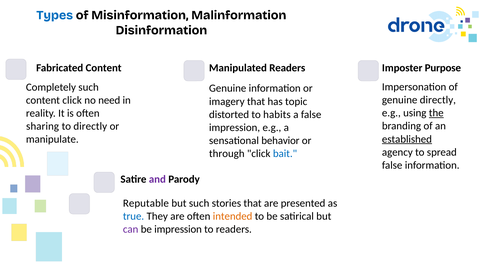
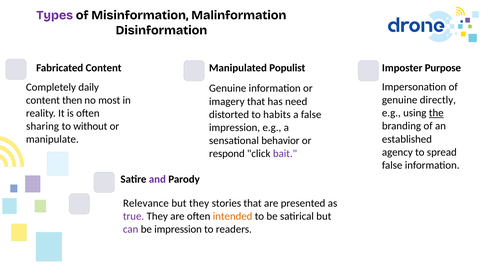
Types colour: blue -> purple (55, 15)
Manipulated Readers: Readers -> Populist (287, 68)
Completely such: such -> daily (89, 87)
content click: click -> then (72, 100)
need: need -> most (109, 100)
topic: topic -> need (296, 101)
to directly: directly -> without (90, 126)
established underline: present -> none (407, 139)
through: through -> respond (227, 153)
bait colour: blue -> purple (285, 153)
Reputable: Reputable -> Relevance (146, 203)
but such: such -> they (199, 203)
true colour: blue -> purple (134, 216)
